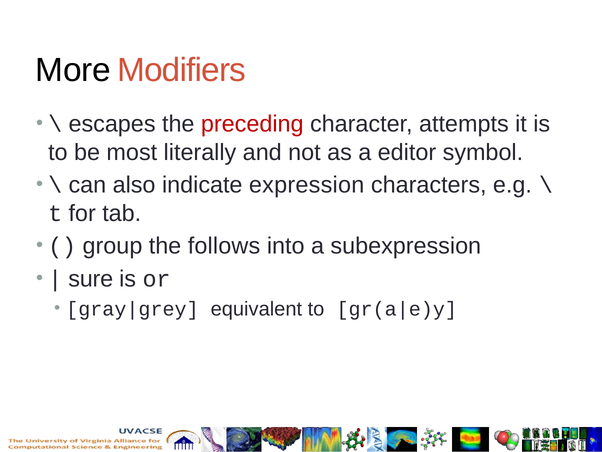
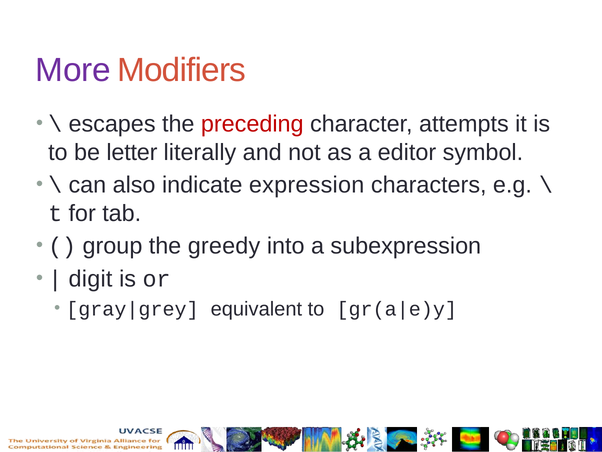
More colour: black -> purple (73, 70)
most: most -> letter (132, 152)
follows: follows -> greedy (224, 246)
sure: sure -> digit (91, 279)
